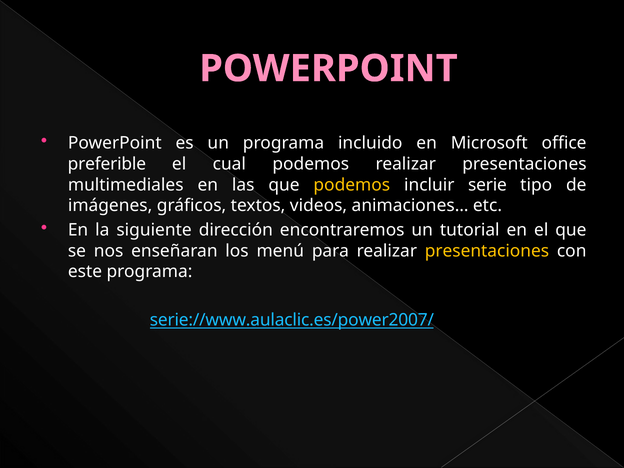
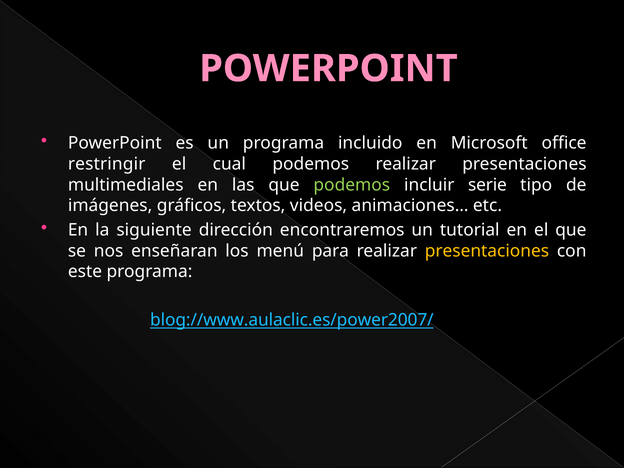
preferible: preferible -> restringir (107, 164)
podemos colour: yellow -> light green (352, 185)
serie://www.aulaclic.es/power2007/: serie://www.aulaclic.es/power2007/ -> blog://www.aulaclic.es/power2007/ (292, 320)
